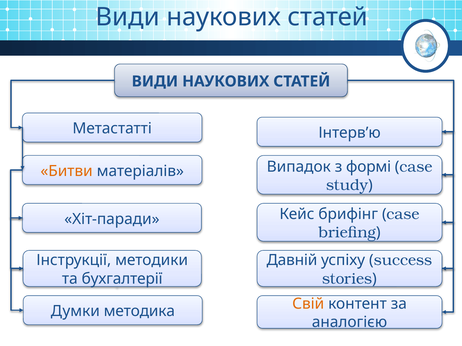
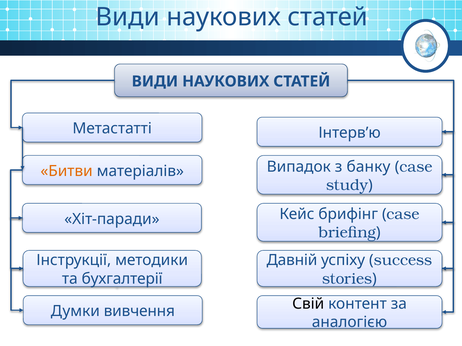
формі: формі -> банку (368, 167)
Свій colour: orange -> black (308, 304)
методика: методика -> вивчення (139, 312)
